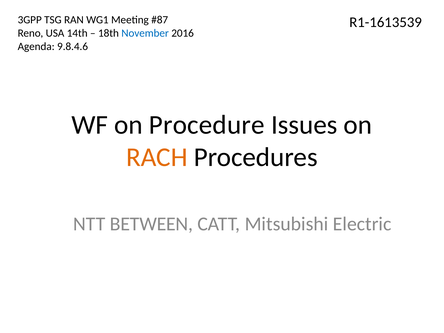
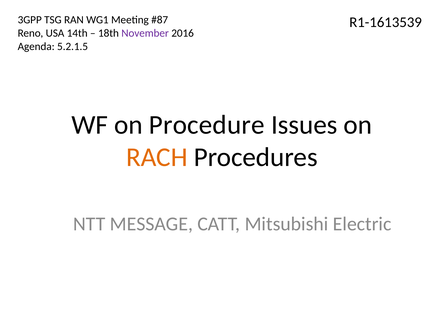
November colour: blue -> purple (145, 33)
9.8.4.6: 9.8.4.6 -> 5.2.1.5 (73, 47)
BETWEEN: BETWEEN -> MESSAGE (151, 224)
